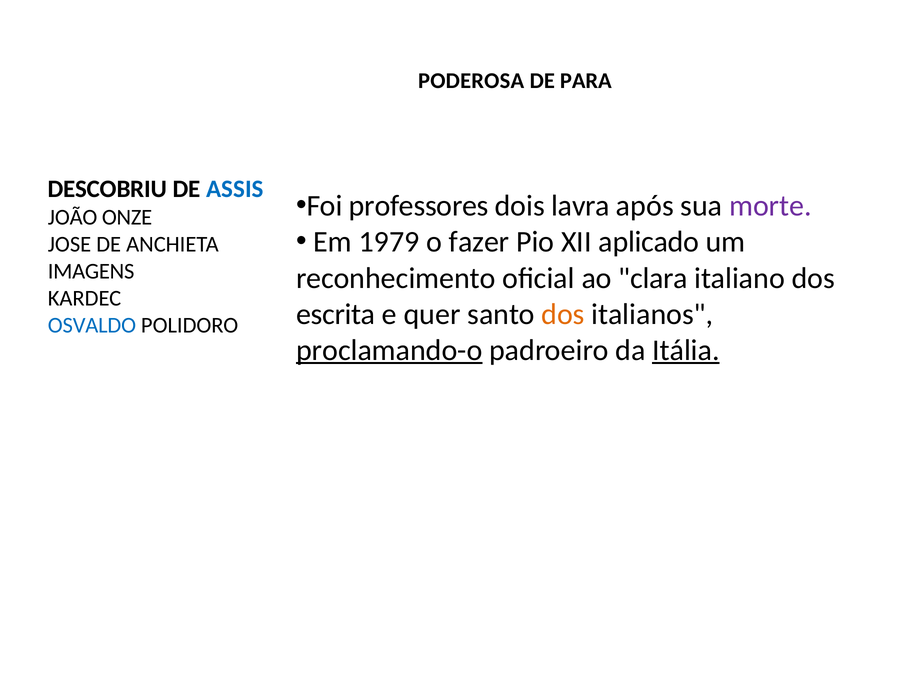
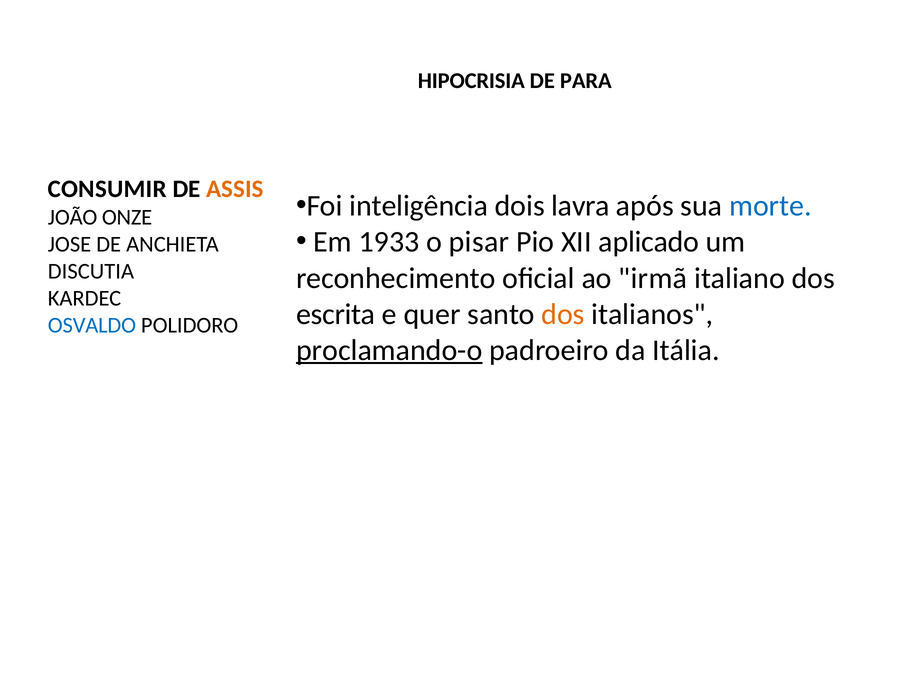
PODEROSA: PODEROSA -> HIPOCRISIA (471, 81)
DESCOBRIU: DESCOBRIU -> CONSUMIR (107, 189)
ASSIS colour: blue -> orange (235, 189)
professores: professores -> inteligência (419, 206)
morte colour: purple -> blue (770, 206)
1979: 1979 -> 1933 (389, 242)
fazer: fazer -> pisar (479, 242)
IMAGENS: IMAGENS -> DISCUTIA (91, 271)
clara: clara -> irmã (653, 278)
Itália underline: present -> none (686, 350)
